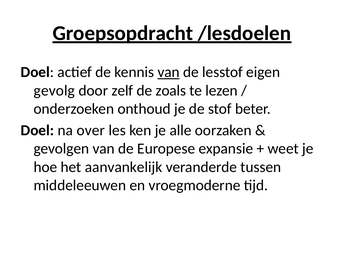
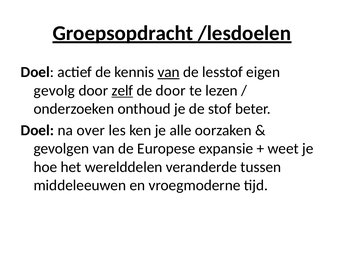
zelf underline: none -> present (122, 91)
de zoals: zoals -> door (171, 91)
aanvankelijk: aanvankelijk -> werelddelen (124, 167)
